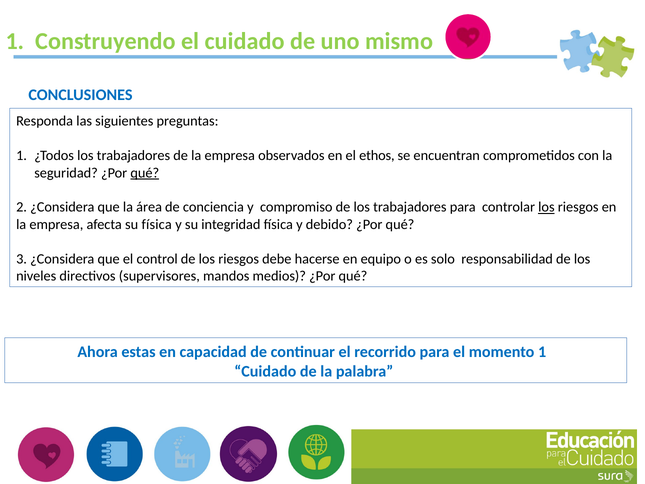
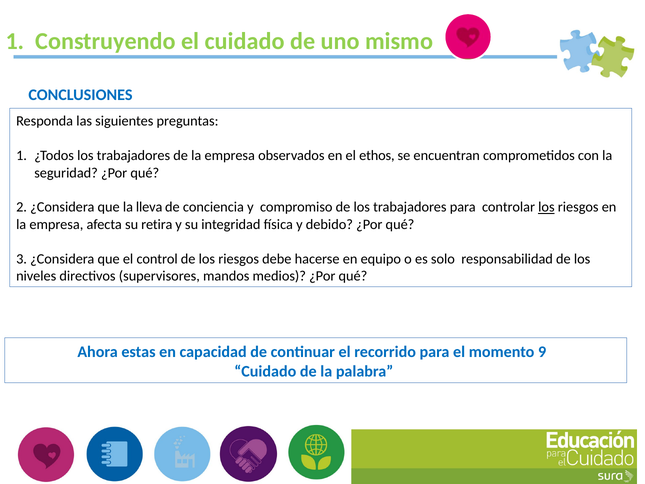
qué underline: present -> none (145, 173)
área: área -> lleva (149, 207)
su física: física -> retira (157, 224)
momento 1: 1 -> 9 (542, 352)
